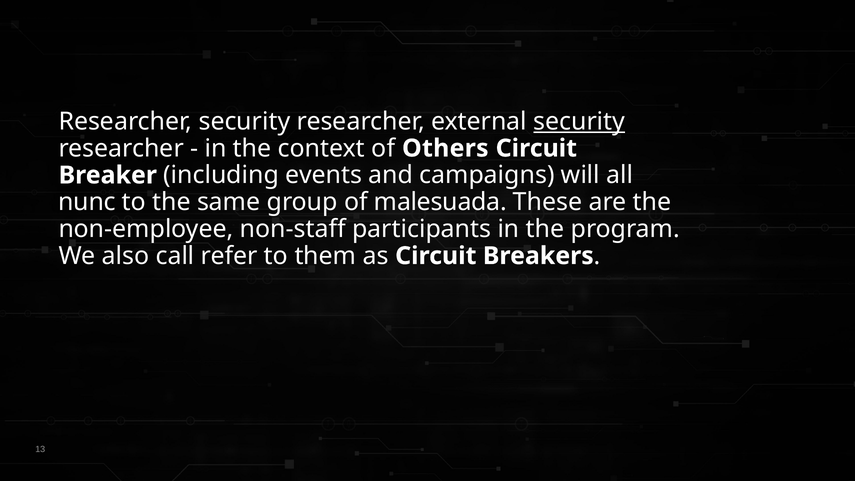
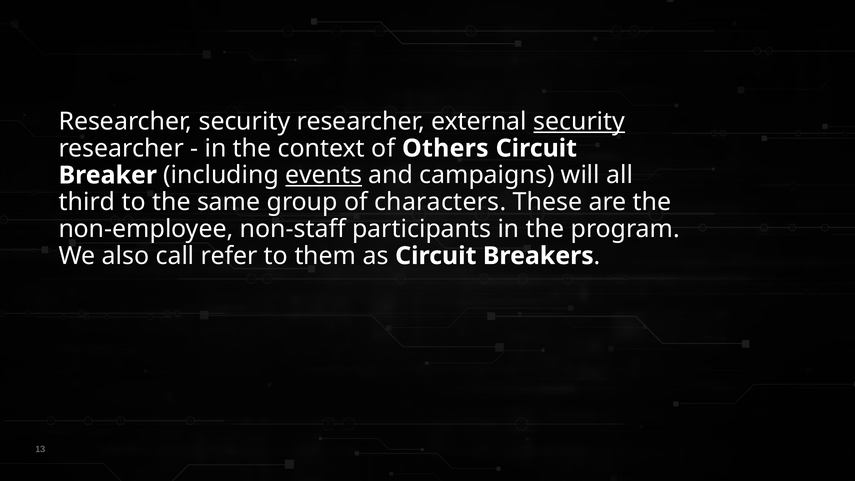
events underline: none -> present (324, 175)
nunc: nunc -> third (87, 202)
malesuada: malesuada -> characters (440, 202)
